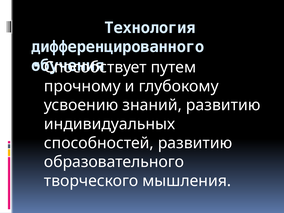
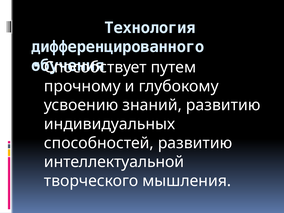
образовательного: образовательного -> интеллектуальной (114, 162)
